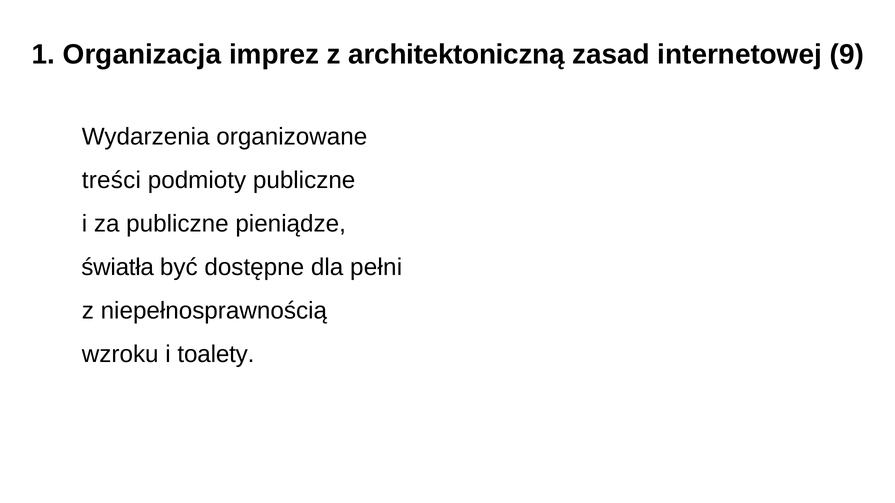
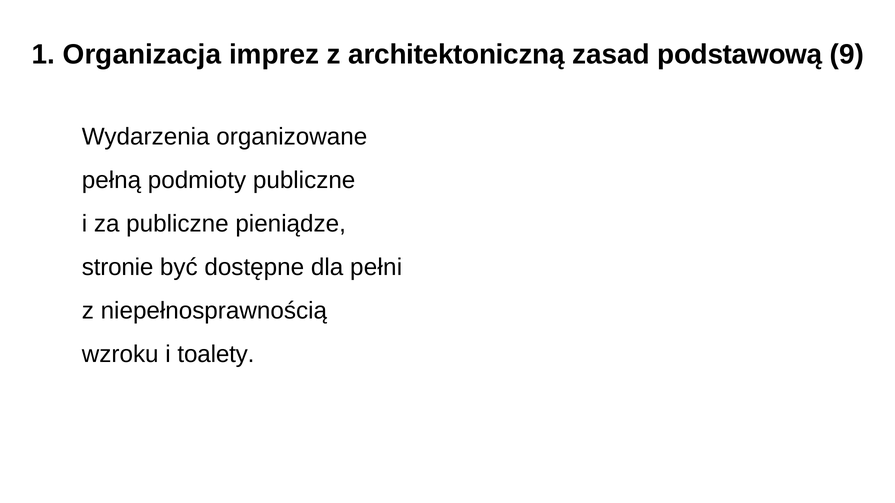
internetowej: internetowej -> podstawową (740, 54)
treści: treści -> pełną (111, 180)
światła: światła -> stronie (118, 268)
